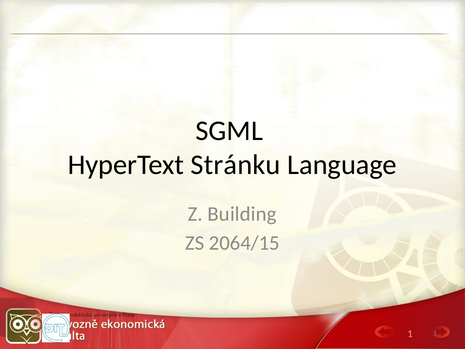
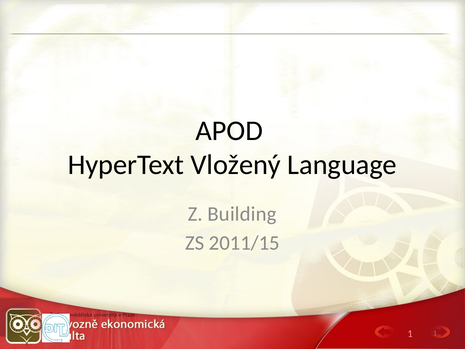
SGML: SGML -> APOD (229, 131)
Stránku: Stránku -> Vložený (236, 165)
2064/15: 2064/15 -> 2011/15 (244, 243)
